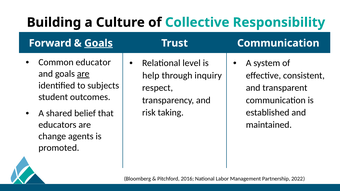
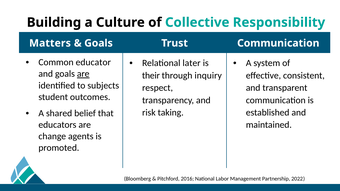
Forward: Forward -> Matters (50, 43)
Goals underline: present -> none (99, 43)
level: level -> later (192, 63)
help: help -> their (151, 76)
